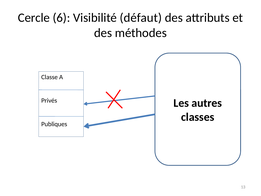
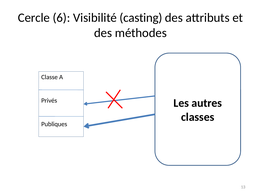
défaut: défaut -> casting (141, 18)
